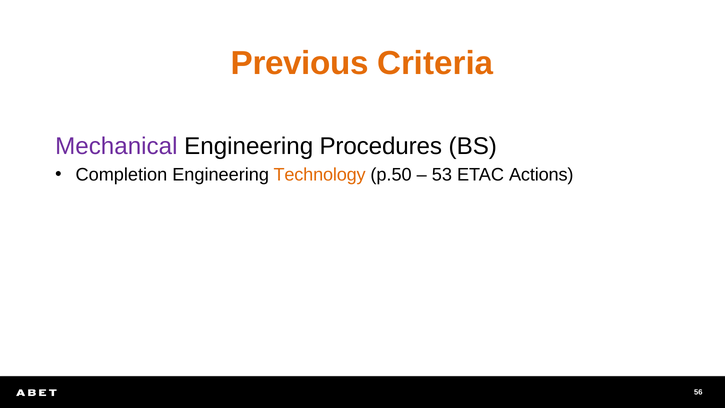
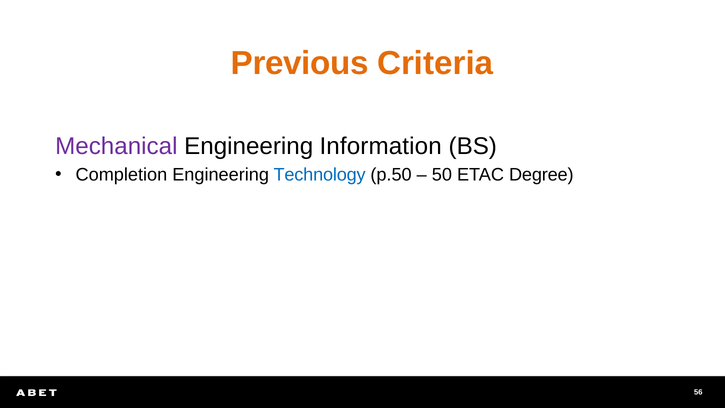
Procedures: Procedures -> Information (381, 146)
Technology colour: orange -> blue (320, 175)
53: 53 -> 50 (442, 175)
Actions: Actions -> Degree (541, 175)
